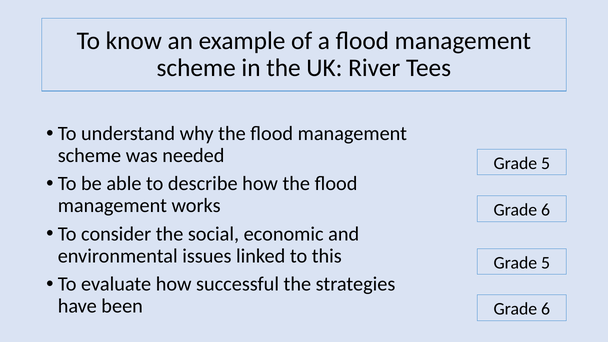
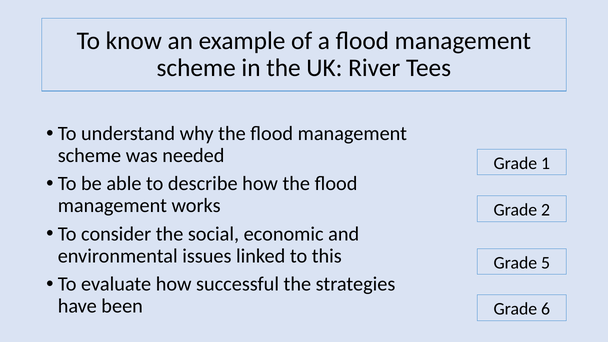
5: 5 -> 1 (546, 163)
6: 6 -> 2 (546, 210)
